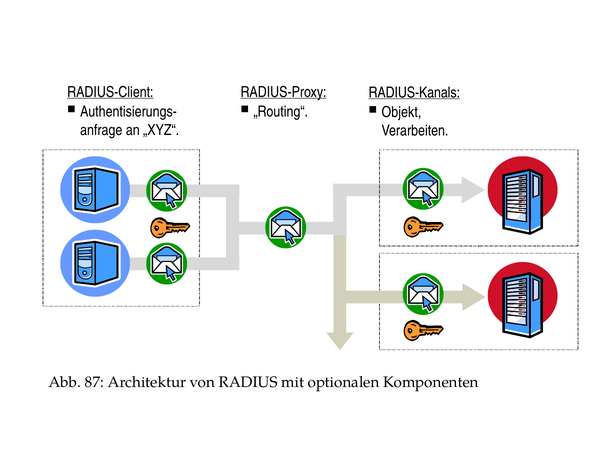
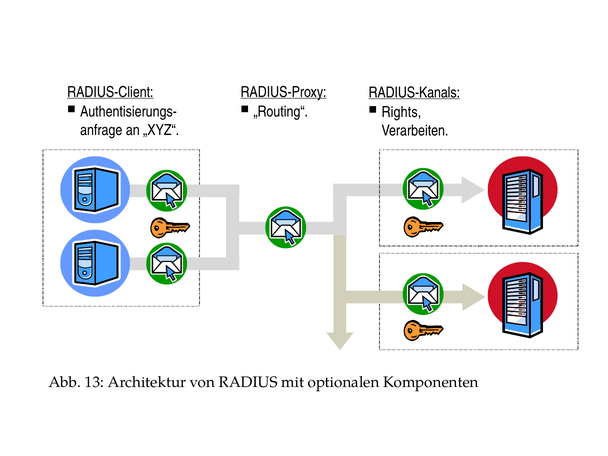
Objekt: Objekt -> Rights (401, 112)
87: 87 -> 13 (94, 382)
